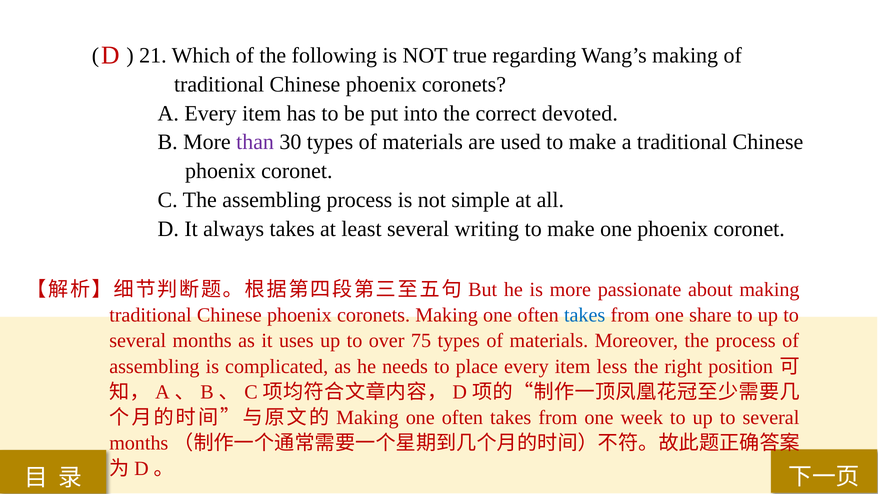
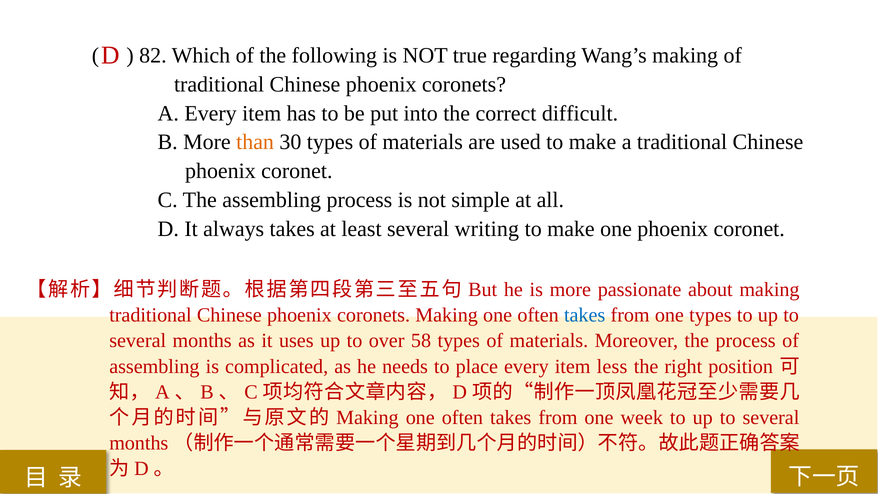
21: 21 -> 82 (153, 55)
devoted: devoted -> difficult (580, 113)
than colour: purple -> orange (255, 142)
one share: share -> types (710, 315)
75: 75 -> 58 (421, 341)
